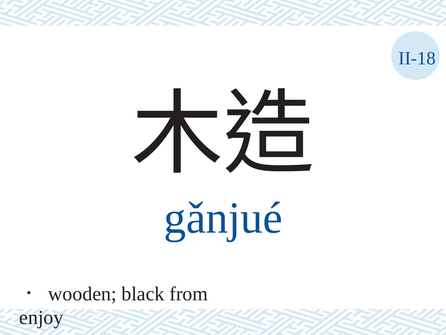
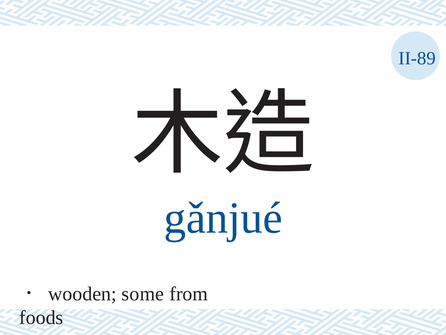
II-18: II-18 -> II-89 (417, 58)
black: black -> some (143, 293)
enjoy: enjoy -> foods (41, 317)
